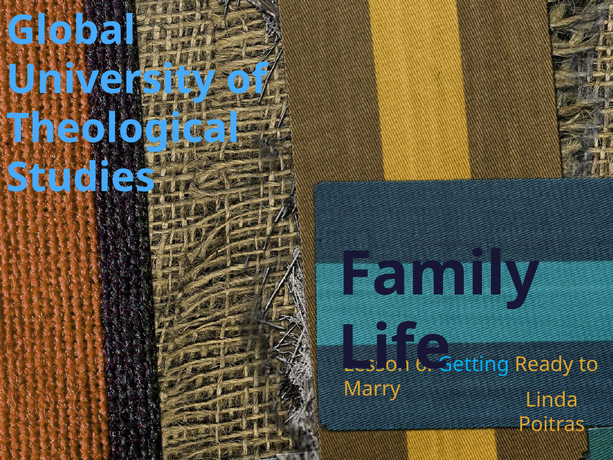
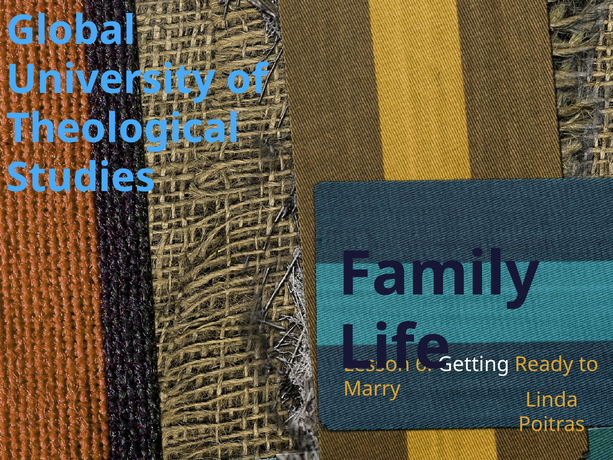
Getting colour: light blue -> white (474, 364)
